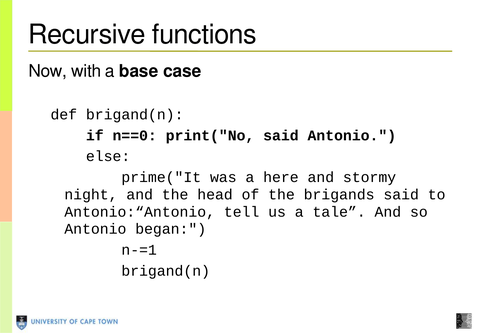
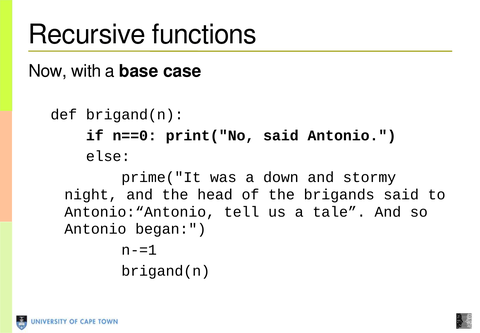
here: here -> down (281, 177)
